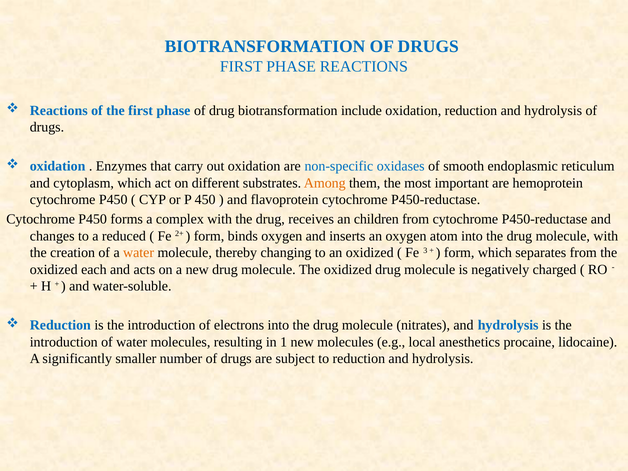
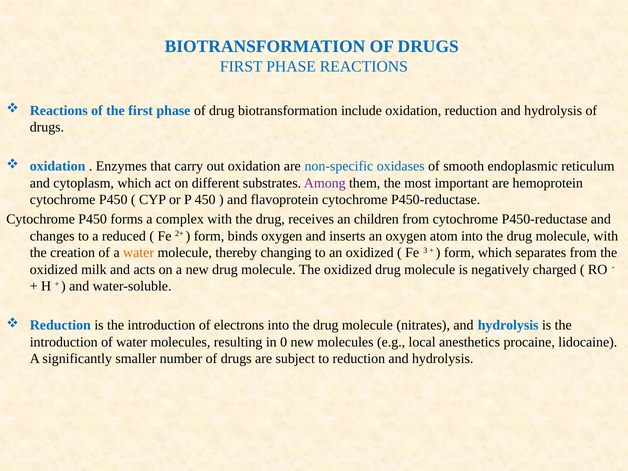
Among colour: orange -> purple (325, 183)
each: each -> milk (94, 270)
1: 1 -> 0 (284, 342)
